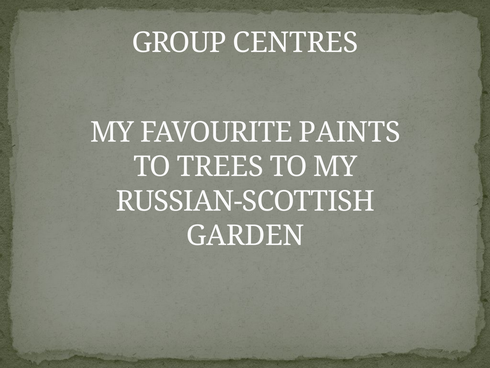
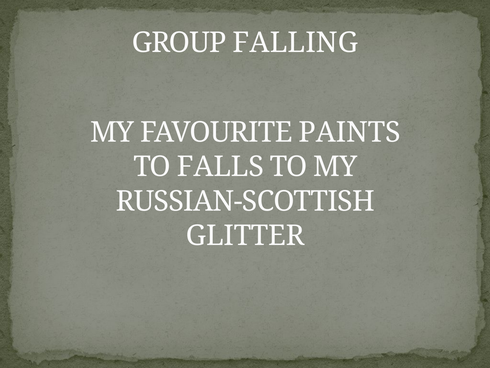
CENTRES: CENTRES -> FALLING (295, 43)
TREES: TREES -> FALLS (220, 167)
GARDEN: GARDEN -> GLITTER (245, 235)
